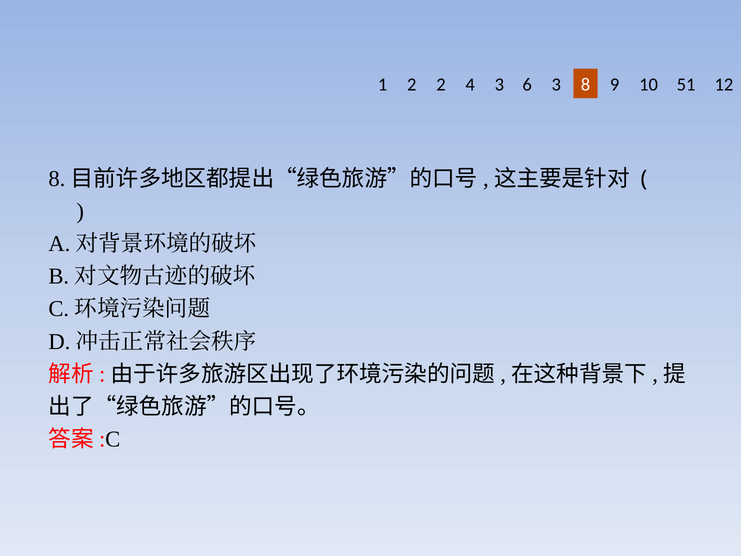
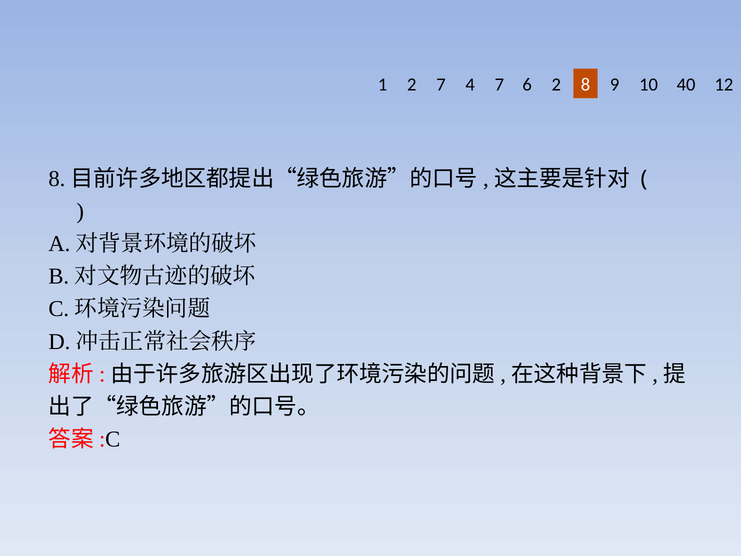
2 2: 2 -> 7 (441, 85)
4 3: 3 -> 7 (499, 85)
6 3: 3 -> 2 (556, 85)
51: 51 -> 40 (686, 85)
